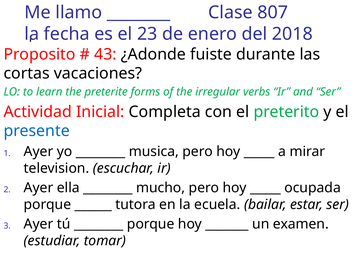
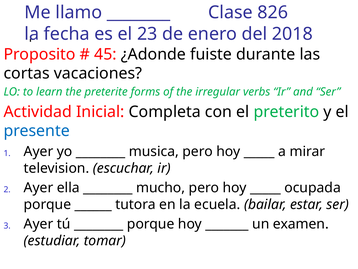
807: 807 -> 826 (273, 13)
43: 43 -> 45 (105, 54)
